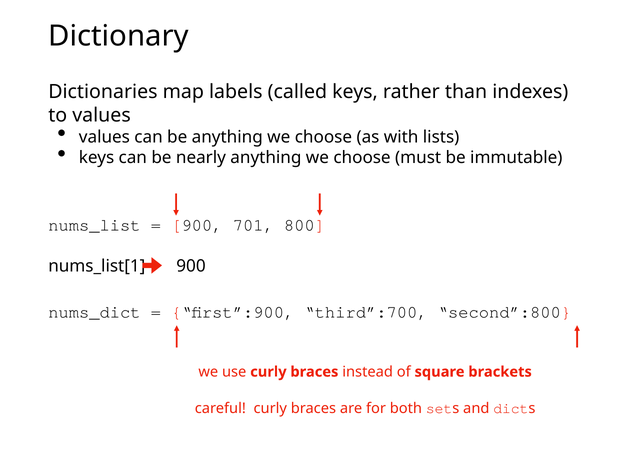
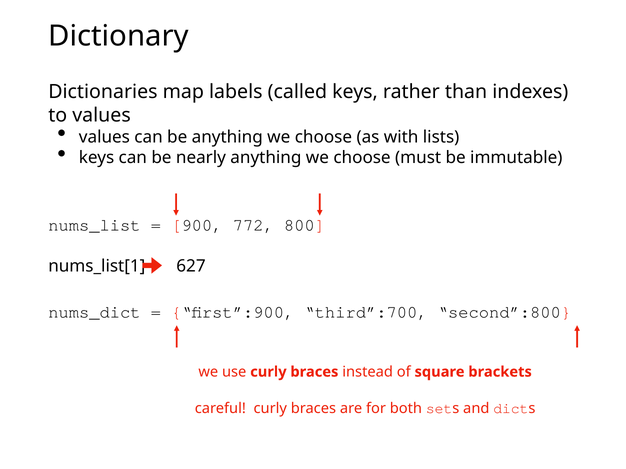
701: 701 -> 772 (253, 225)
nums_list[1 900: 900 -> 627 (191, 266)
